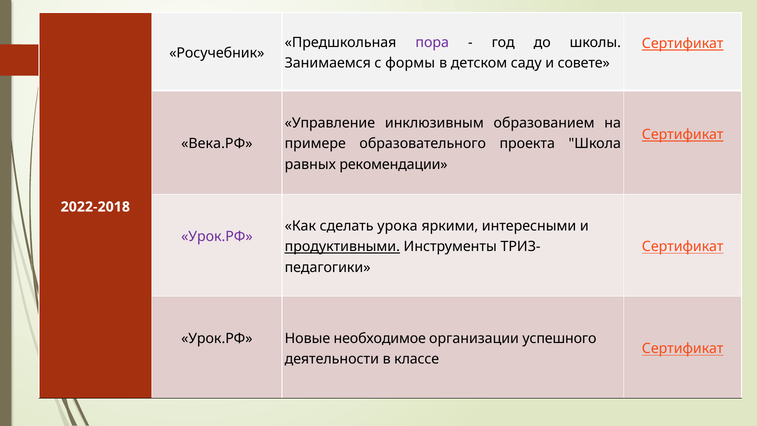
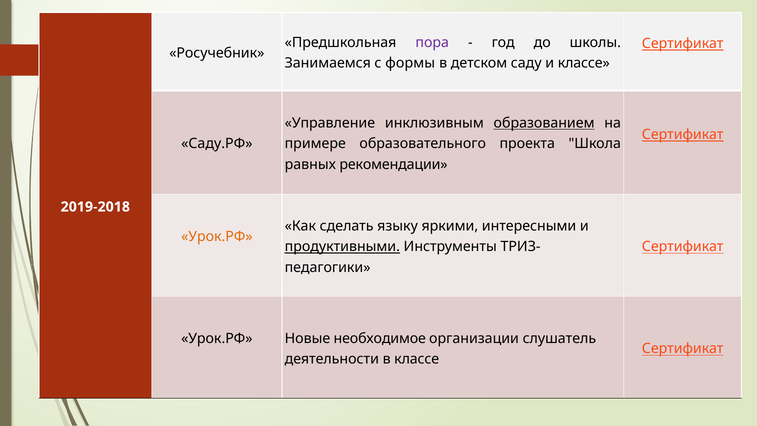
и совете: совете -> классе (584, 63)
образованием underline: none -> present (544, 123)
Века.РФ: Века.РФ -> Саду.РФ (217, 144)
2022-2018: 2022-2018 -> 2019-2018 (95, 207)
урока: урока -> языку (398, 226)
Урок.РФ colour: purple -> orange (217, 236)
успешного: успешного -> слушатель (559, 338)
